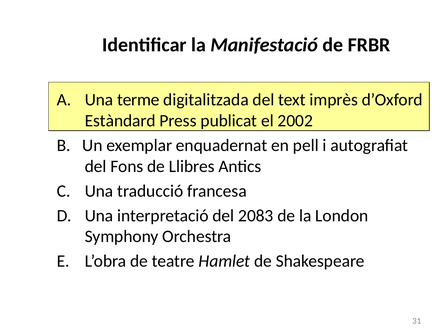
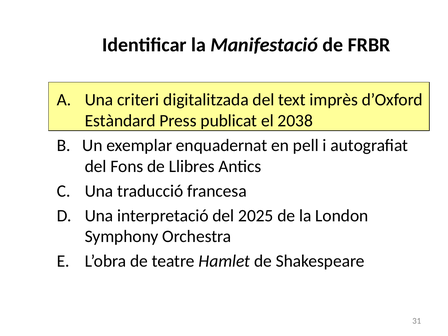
terme: terme -> criteri (138, 100)
2002: 2002 -> 2038 (295, 121)
2083: 2083 -> 2025 (256, 216)
